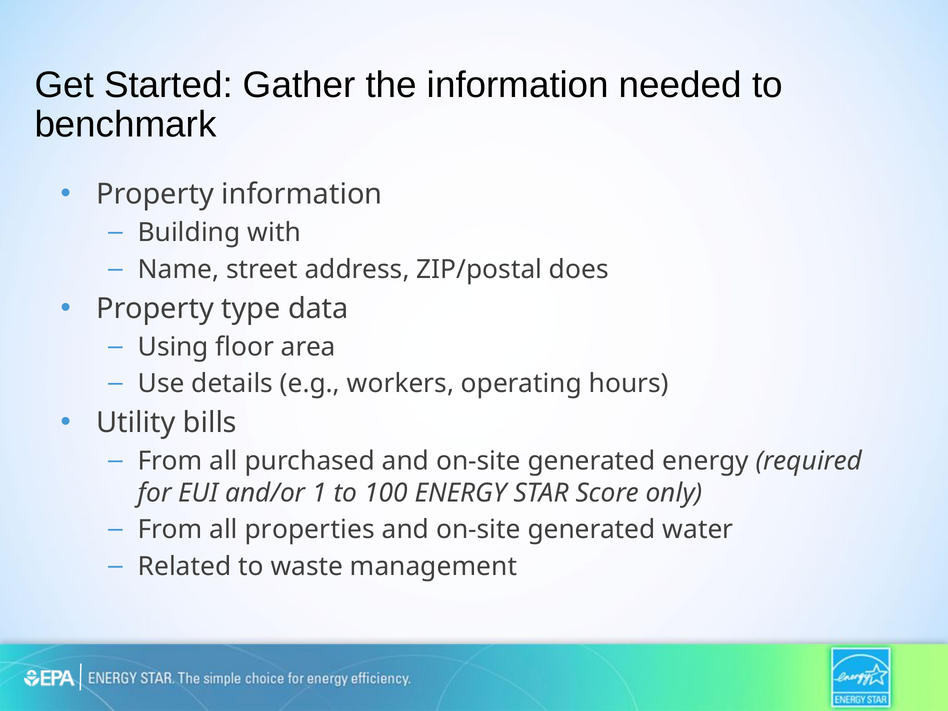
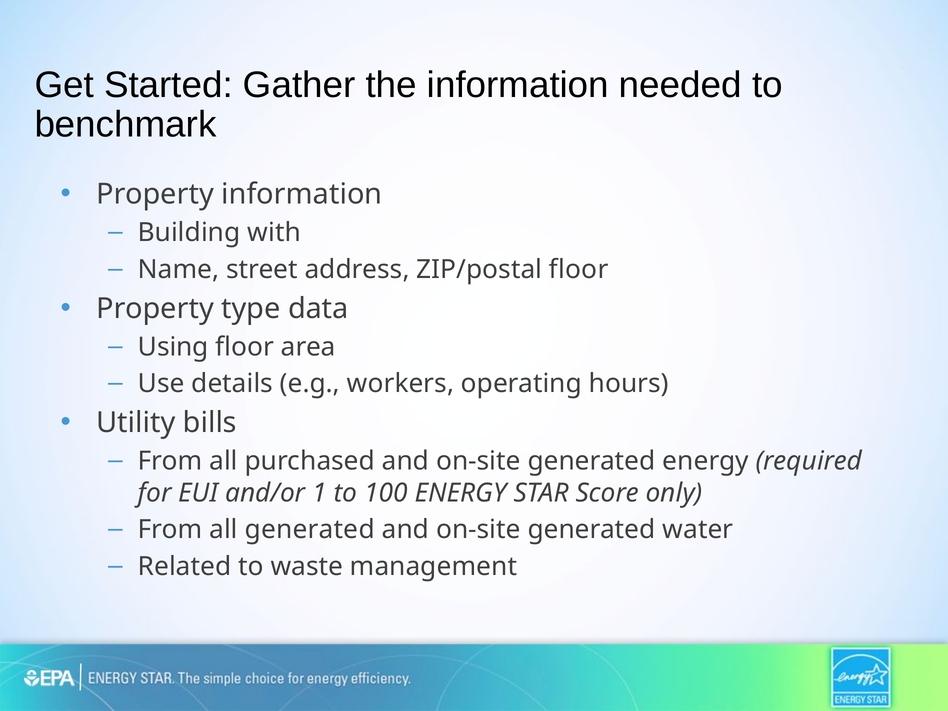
ZIP/postal does: does -> floor (579, 269)
all properties: properties -> generated (310, 530)
